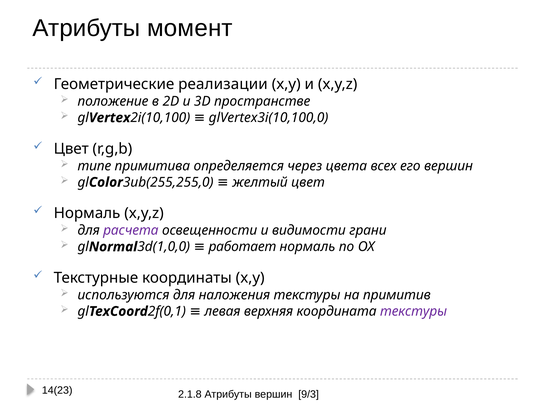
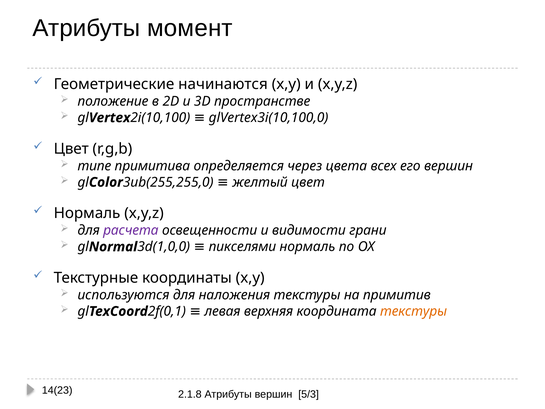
реализации: реализации -> начинаются (223, 84)
работает: работает -> пикселями (242, 247)
текстуры colour: purple -> orange (414, 311)
9/3: 9/3 -> 5/3 (309, 394)
